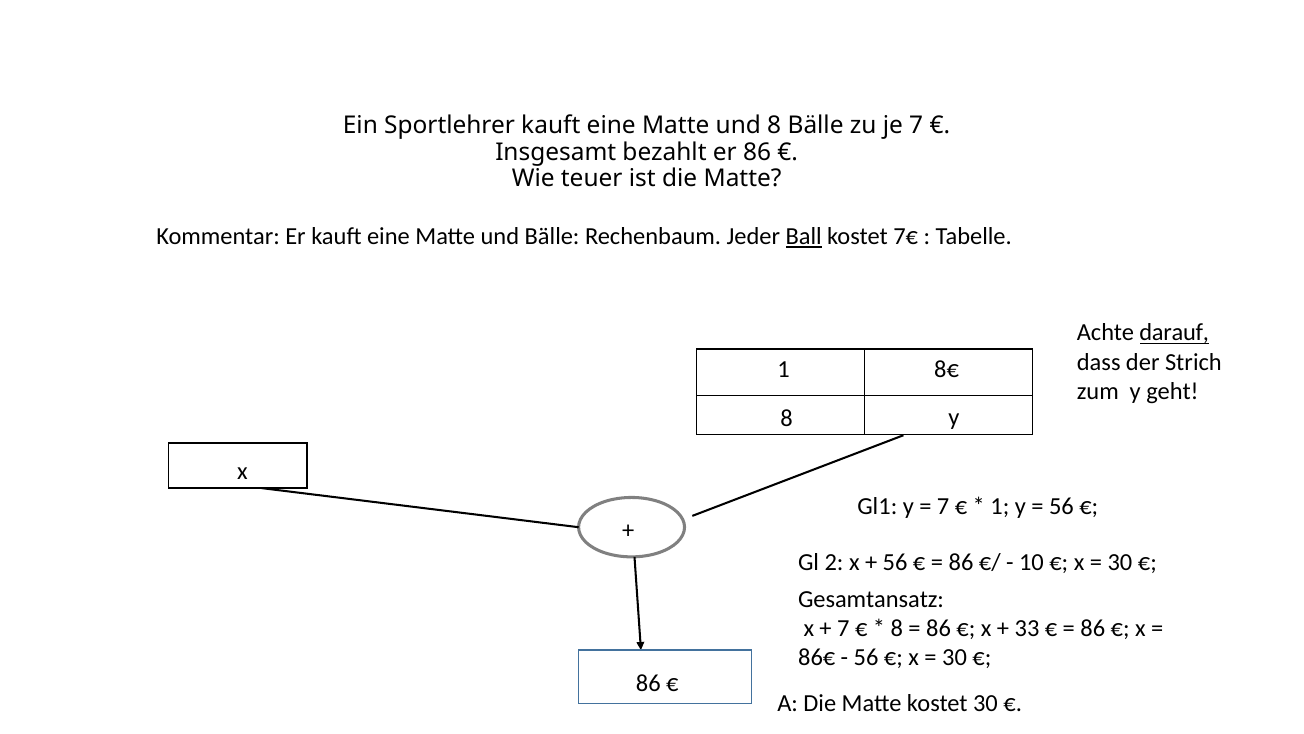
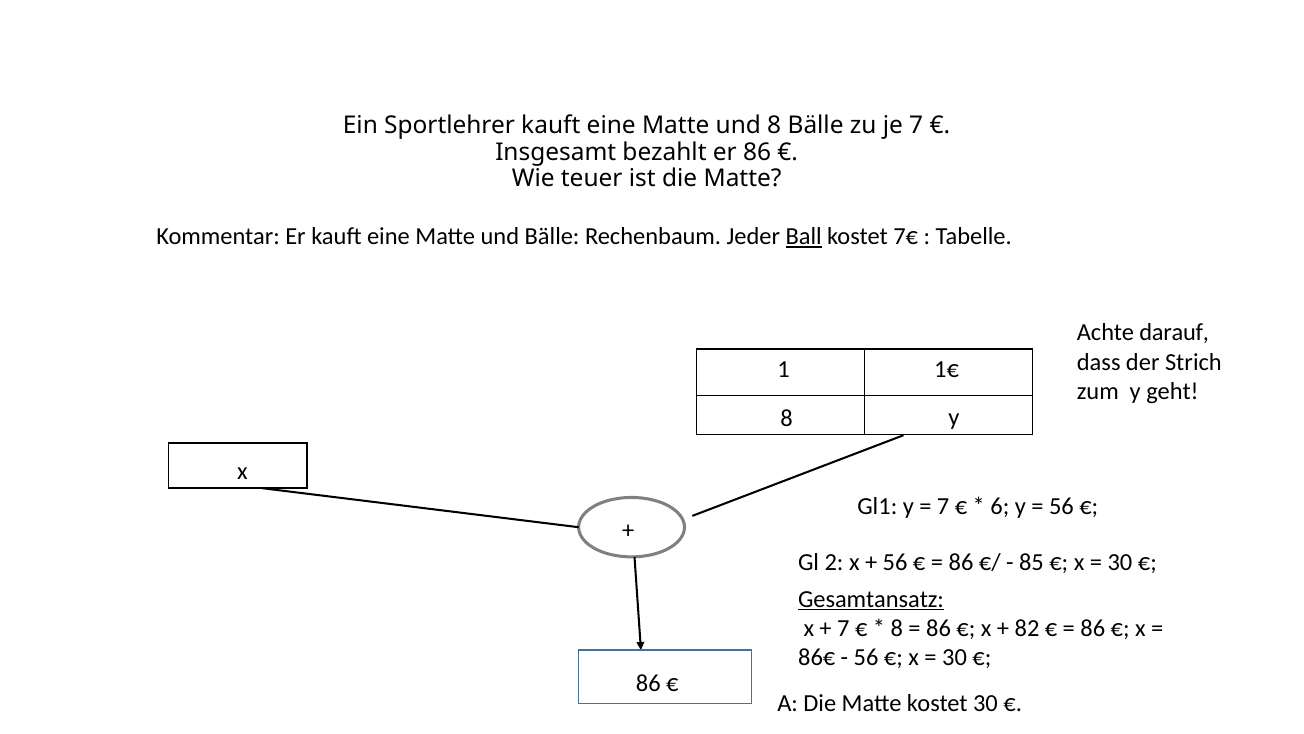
darauf underline: present -> none (1174, 333)
8€: 8€ -> 1€ (947, 369)
1: 1 -> 6 (1000, 506)
10: 10 -> 85 (1031, 562)
Gesamtansatz underline: none -> present (871, 599)
33: 33 -> 82 (1027, 628)
